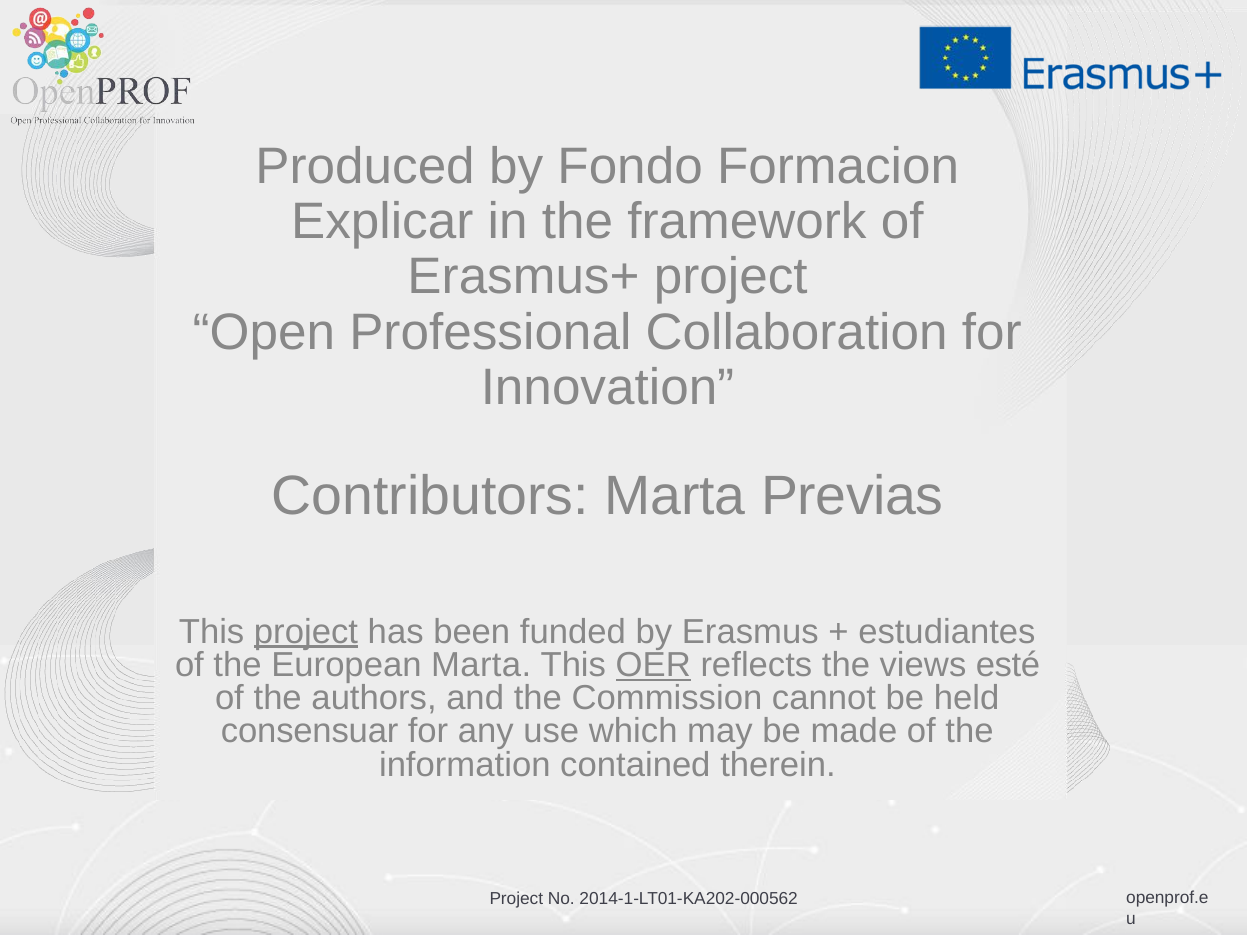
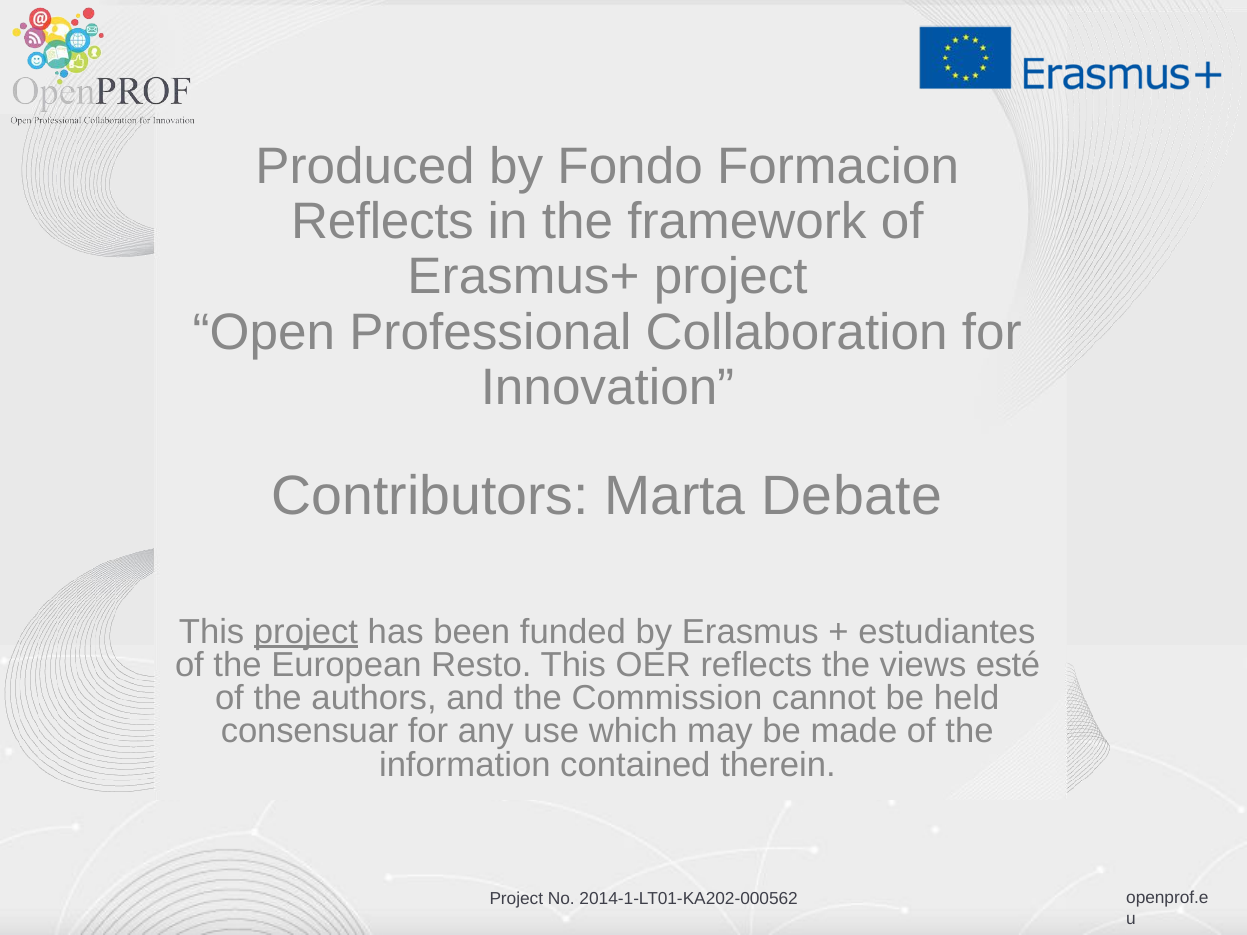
Explicar: Explicar -> Reflects (382, 222)
Previas: Previas -> Debate (852, 497)
European Marta: Marta -> Resto (481, 665)
OER underline: present -> none (653, 665)
